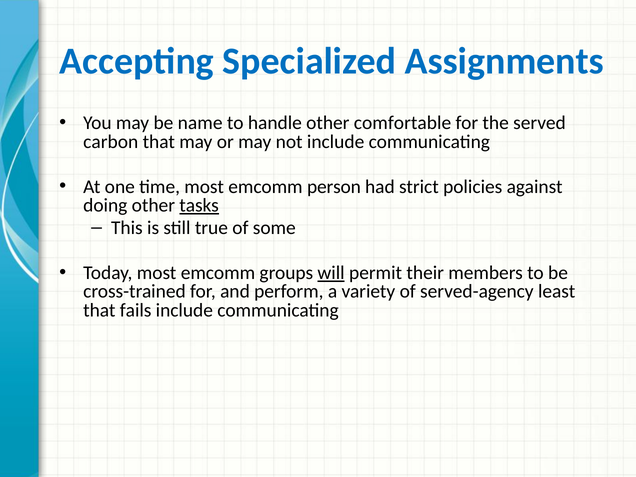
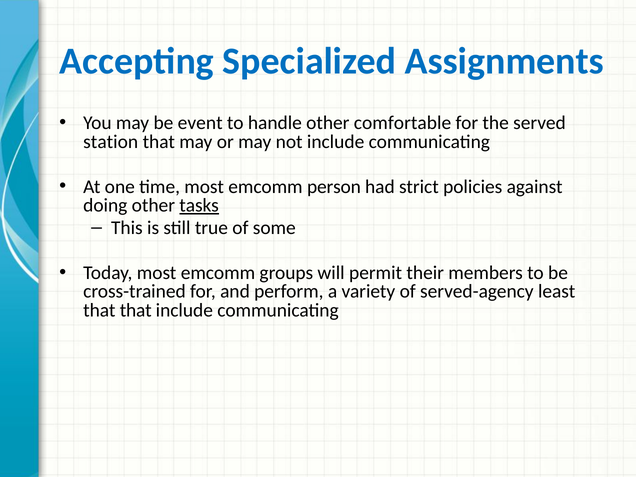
name: name -> event (200, 123)
carbon: carbon -> station (111, 142)
will underline: present -> none (331, 273)
that fails: fails -> that (136, 310)
